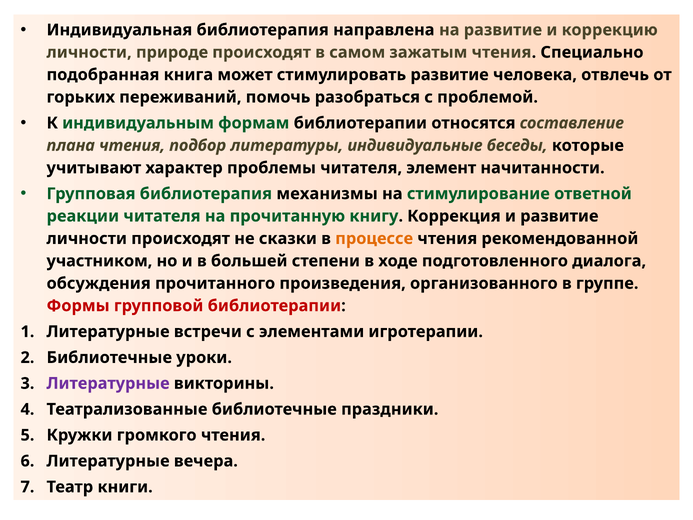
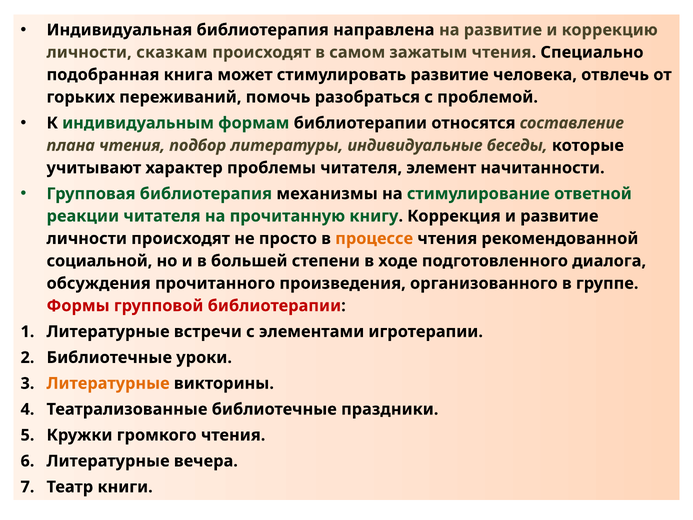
природе: природе -> сказкам (172, 52)
сказки: сказки -> просто (288, 238)
участником: участником -> социальной (99, 261)
Литературные colour: purple -> orange (108, 383)
